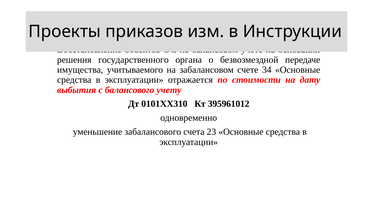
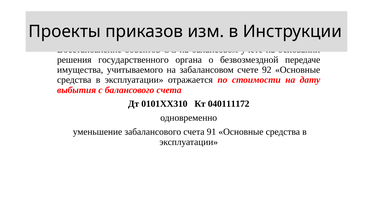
34: 34 -> 92 (267, 70)
балансового учету: учету -> счета (169, 90)
395961012: 395961012 -> 040111172 (229, 104)
23: 23 -> 91 (211, 132)
